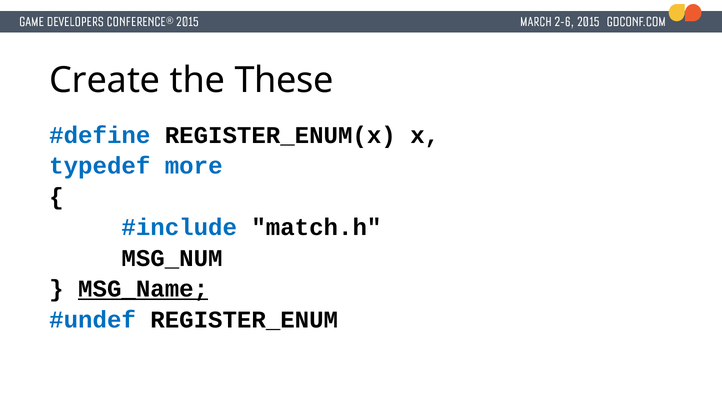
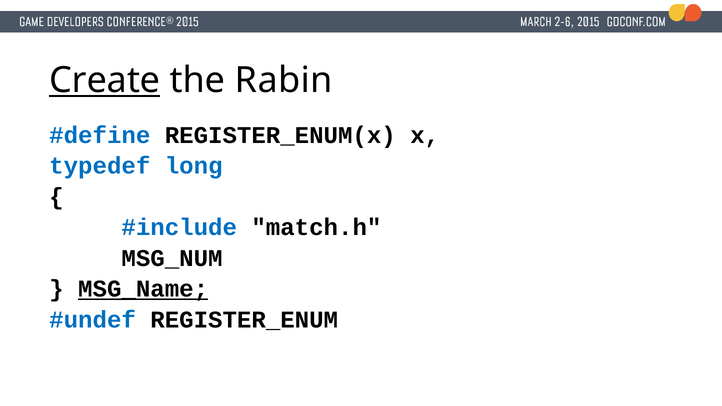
Create underline: none -> present (105, 80)
These: These -> Rabin (284, 80)
more: more -> long (194, 166)
